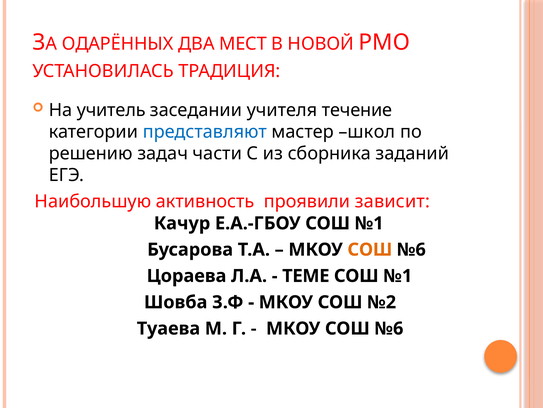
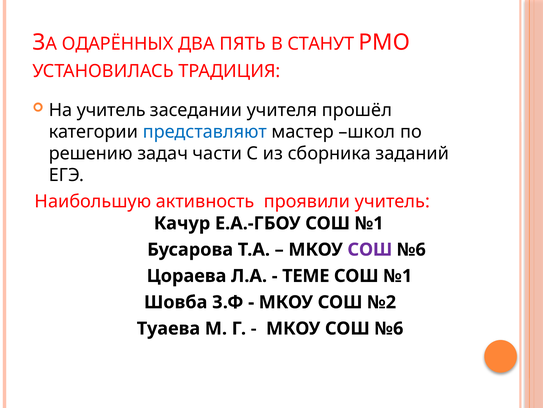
МЕСТ: МЕСТ -> ПЯТЬ (243, 44)
НОВОЙ: НОВОЙ -> СТАНУТ (321, 44)
течение: течение -> прошёл (357, 110)
проявили зависит: зависит -> учитель (392, 201)
СОШ colour: orange -> purple (370, 249)
